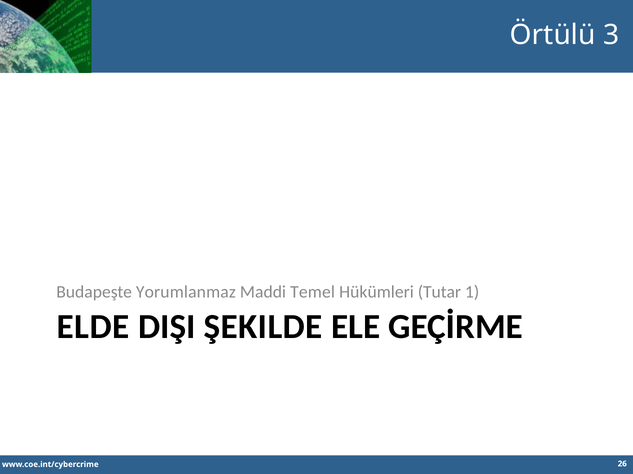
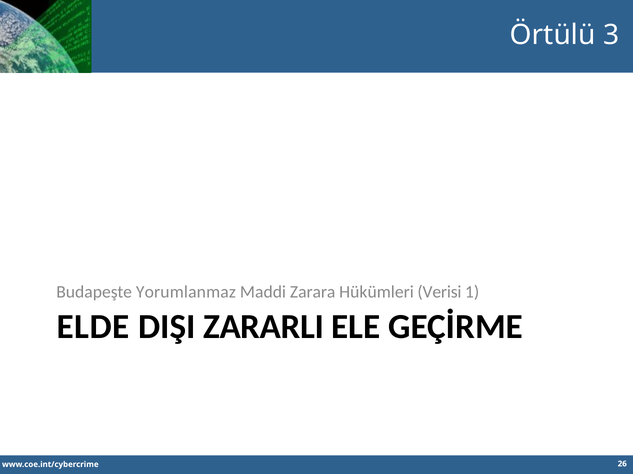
Temel: Temel -> Zarara (313, 292)
Tutar: Tutar -> Verisi (439, 292)
ŞEKILDE: ŞEKILDE -> ZARARLI (264, 327)
